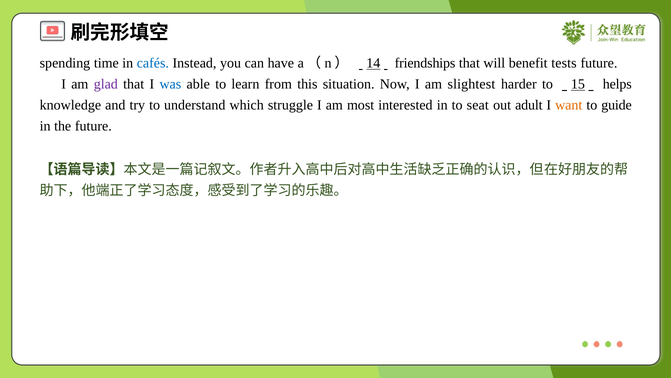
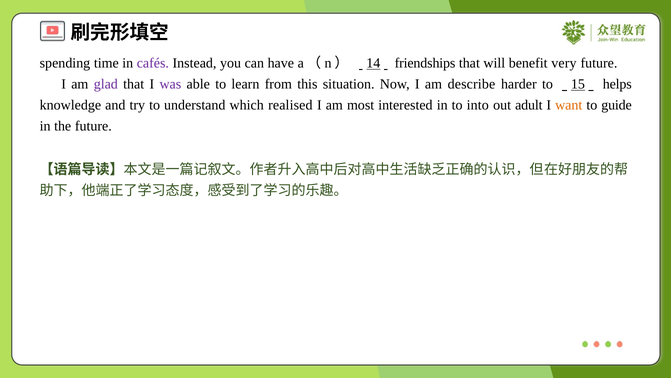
cafés colour: blue -> purple (153, 63)
tests: tests -> very (564, 63)
was colour: blue -> purple (170, 84)
slightest: slightest -> describe (471, 84)
struggle: struggle -> realised (290, 105)
seat: seat -> into (478, 105)
